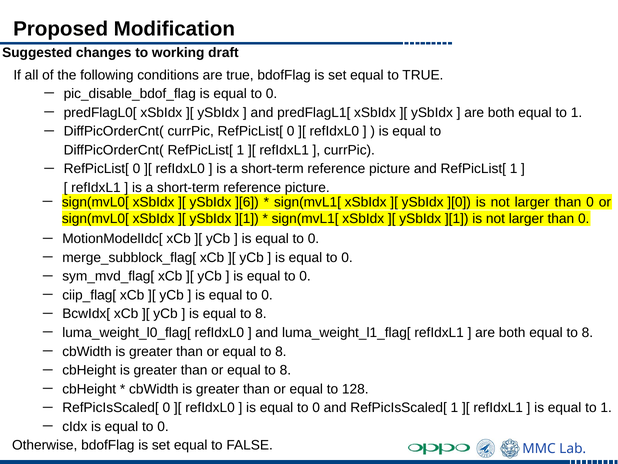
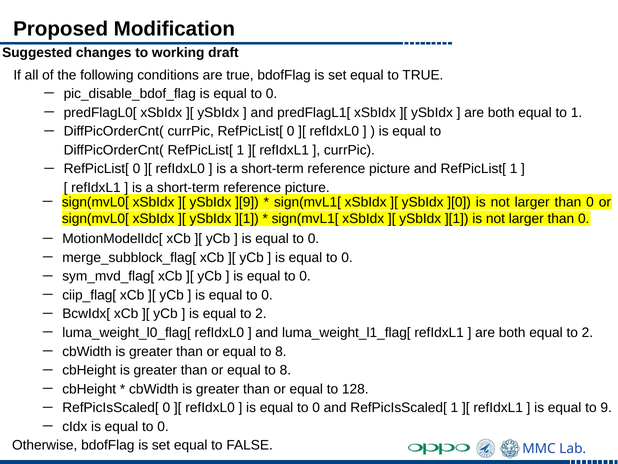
][6: ][6 -> ][9 (247, 202)
is equal to 8: 8 -> 2 (261, 314)
both equal to 8: 8 -> 2 (587, 332)
is equal to 1: 1 -> 9 (606, 407)
